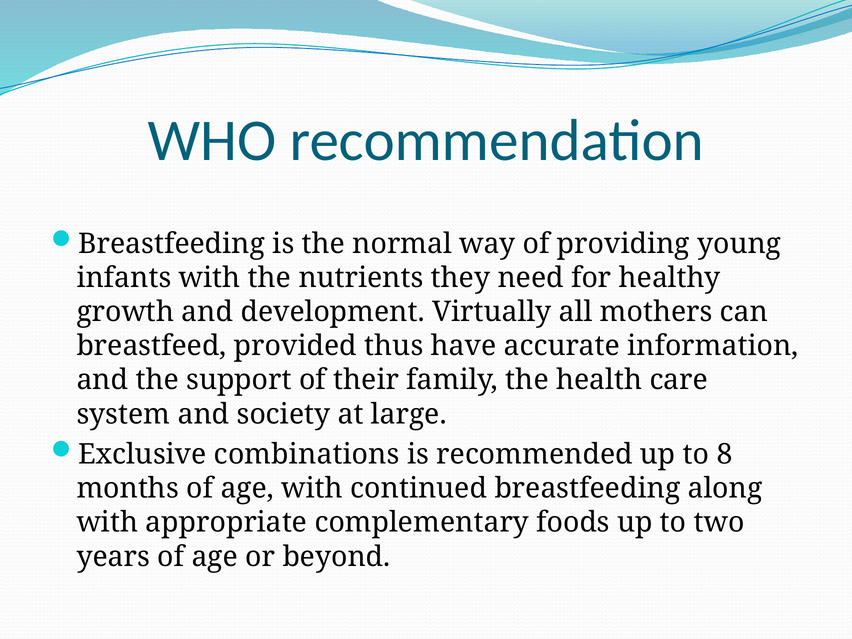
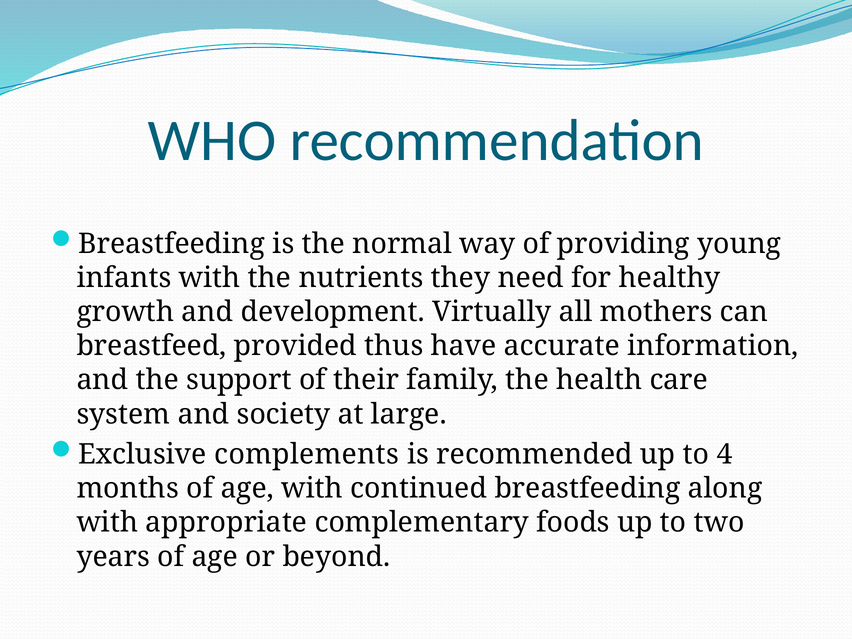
combinations: combinations -> complements (307, 454)
8: 8 -> 4 (725, 454)
